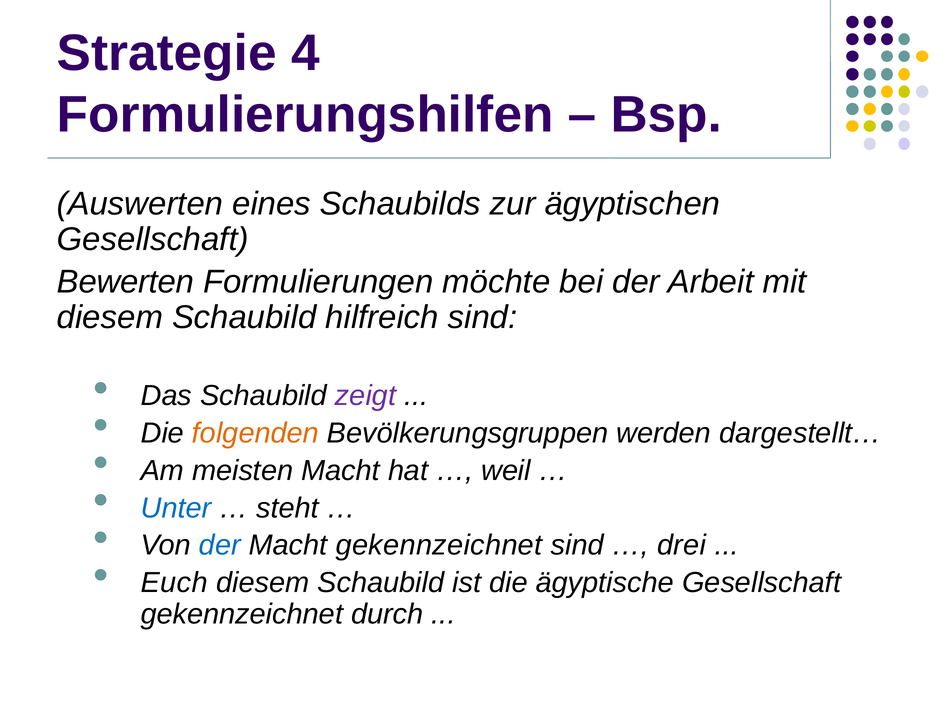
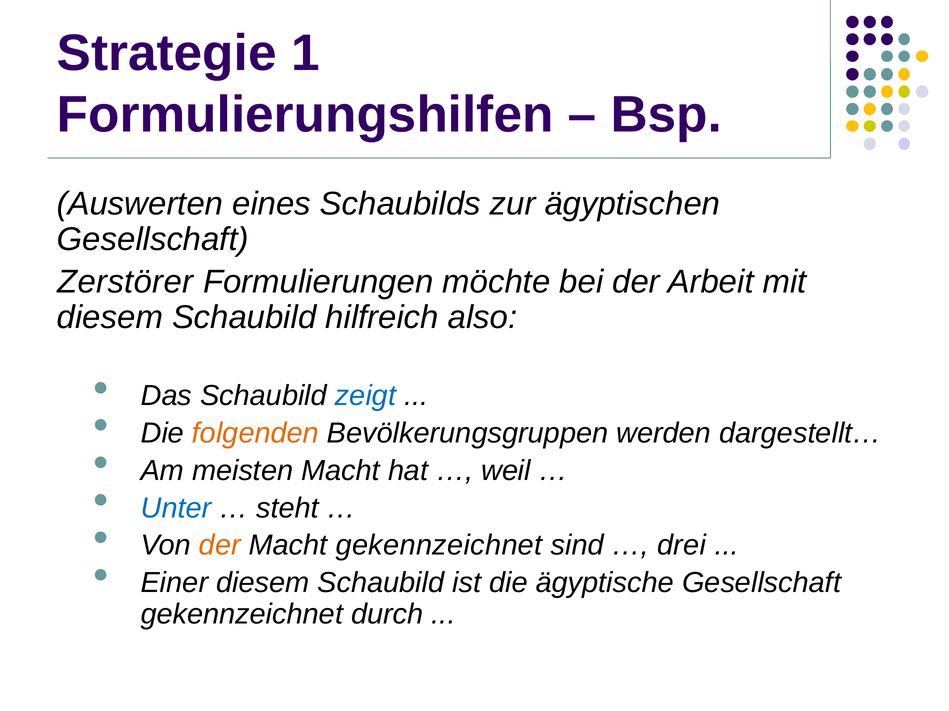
4: 4 -> 1 (305, 53)
Bewerten: Bewerten -> Zerstörer (125, 282)
hilfreich sind: sind -> also (483, 318)
zeigt colour: purple -> blue (366, 396)
der colour: blue -> orange (220, 546)
Euch: Euch -> Einer (174, 583)
